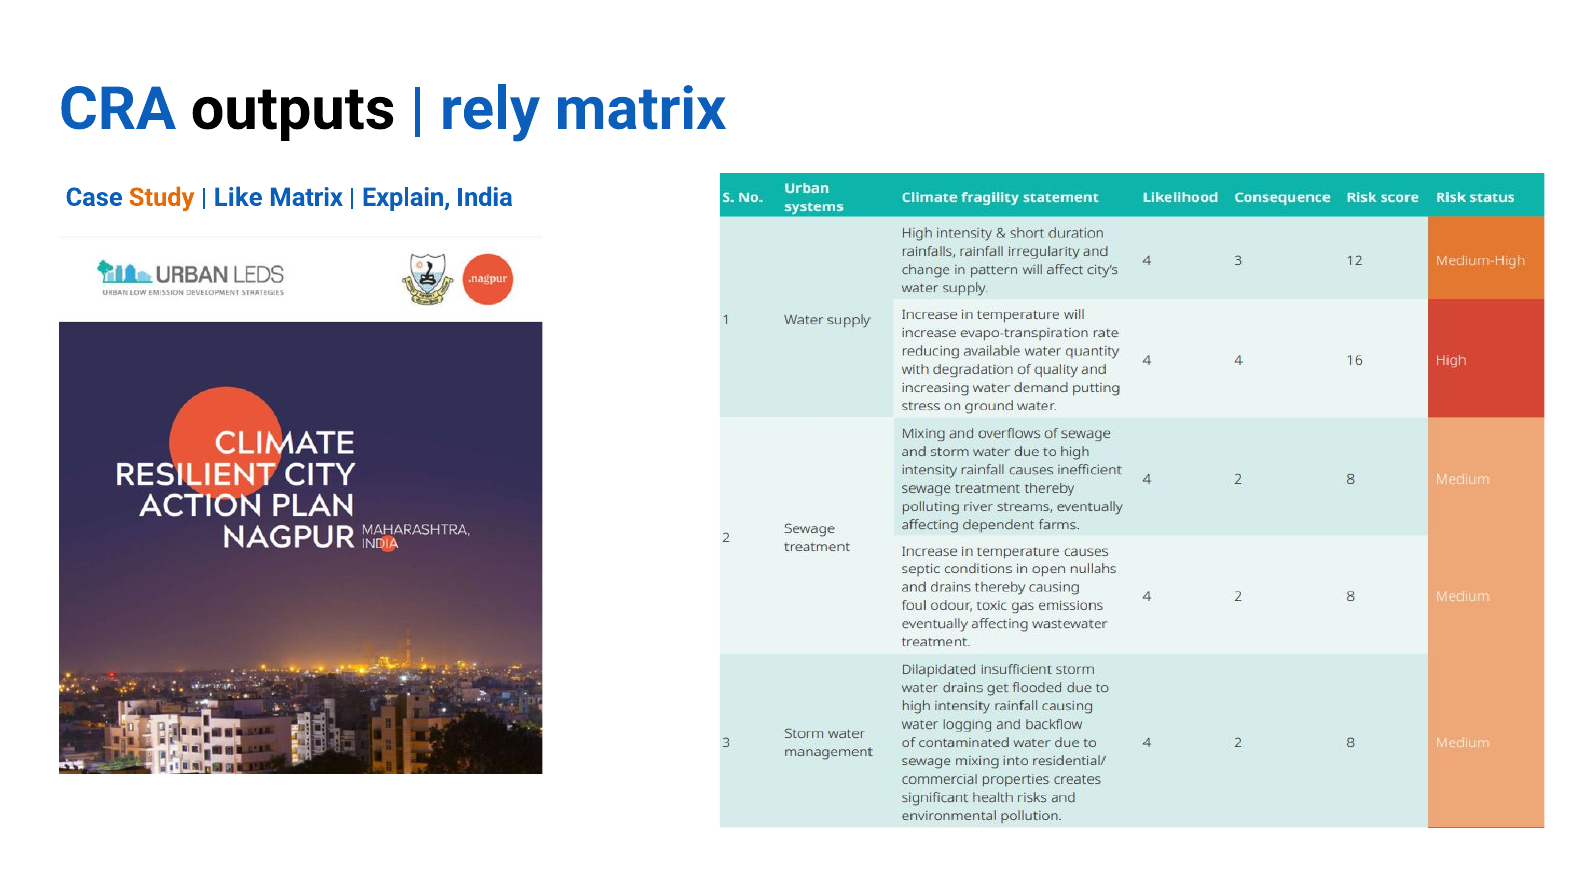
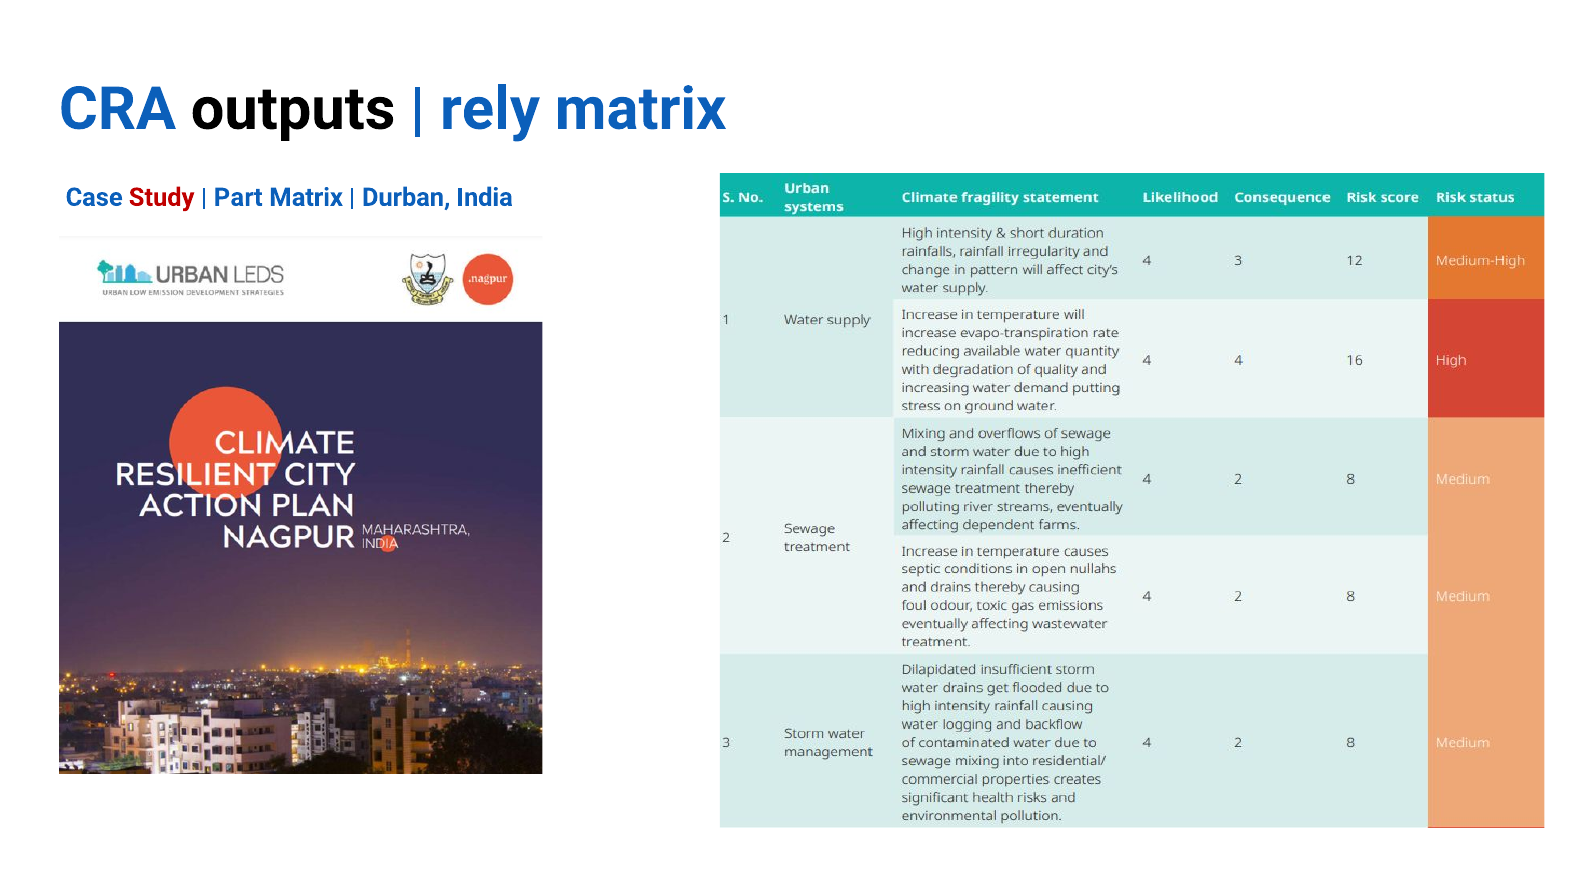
Study colour: orange -> red (162, 197)
Like: Like -> Part (238, 197)
Explain: Explain -> Durban (406, 197)
